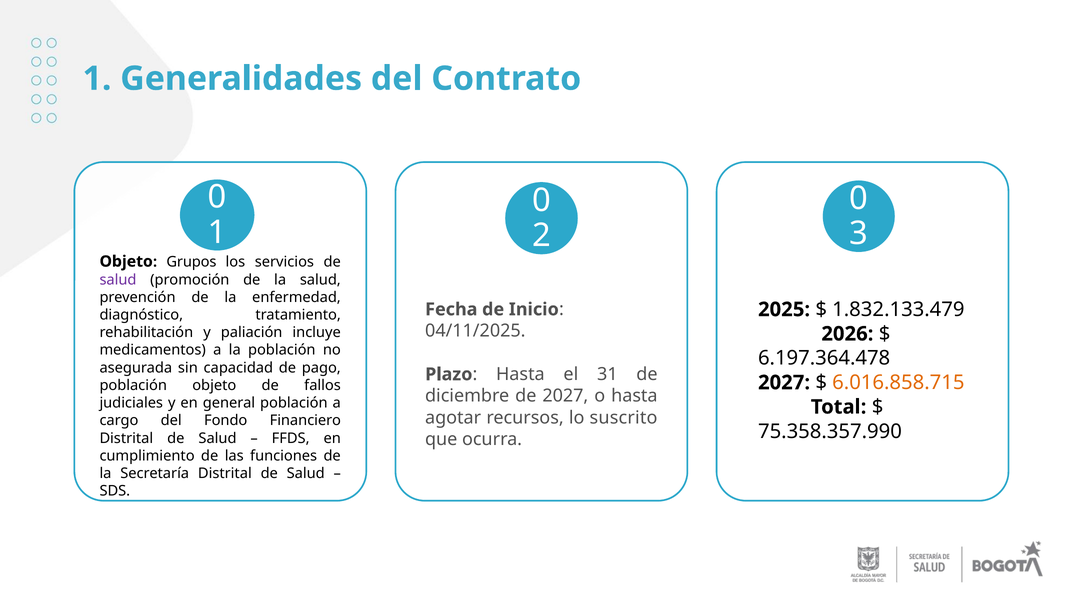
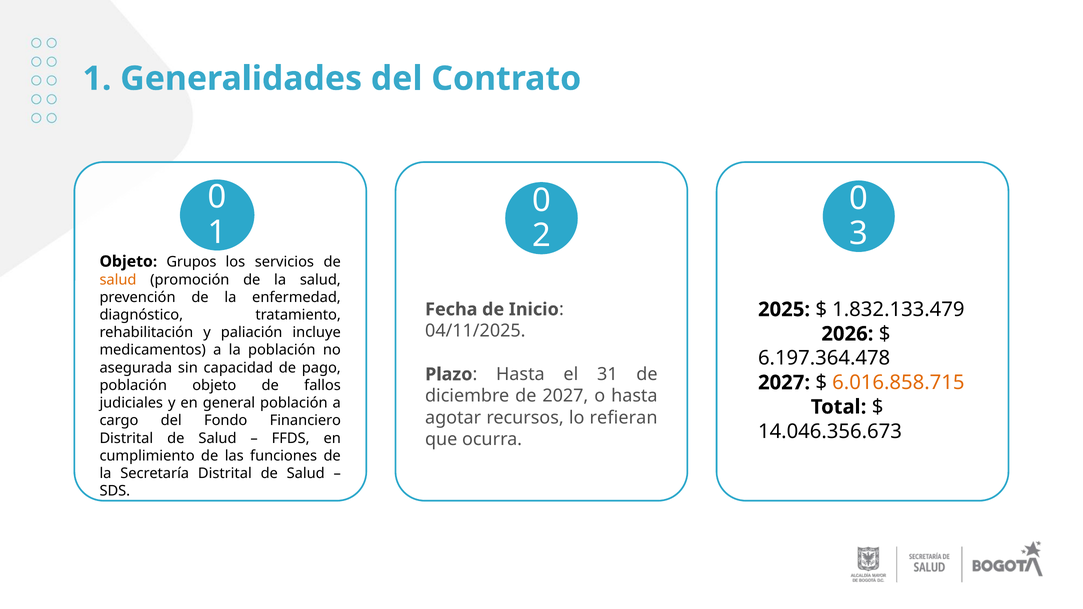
salud colour: purple -> orange (118, 280)
suscrito: suscrito -> refieran (624, 418)
75.358.357.990: 75.358.357.990 -> 14.046.356.673 (830, 431)
